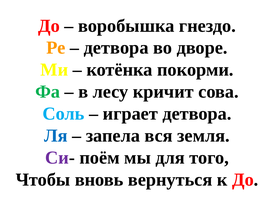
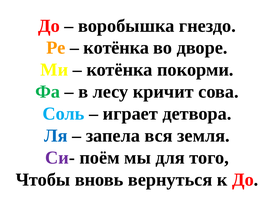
детвора: детвора -> котёнка (116, 48)
